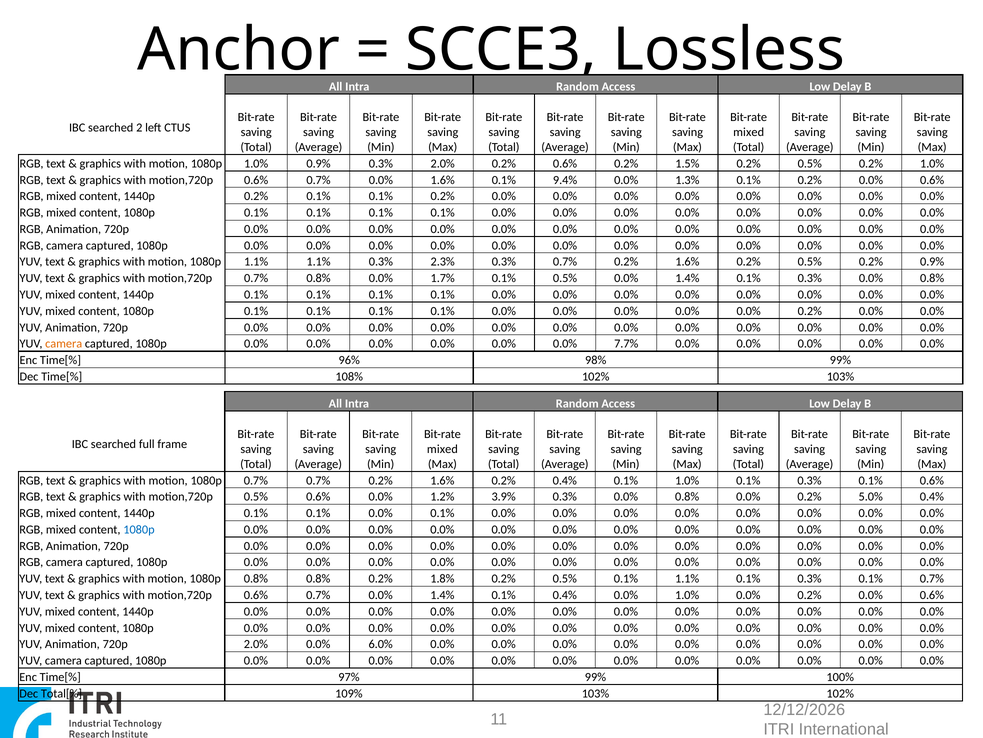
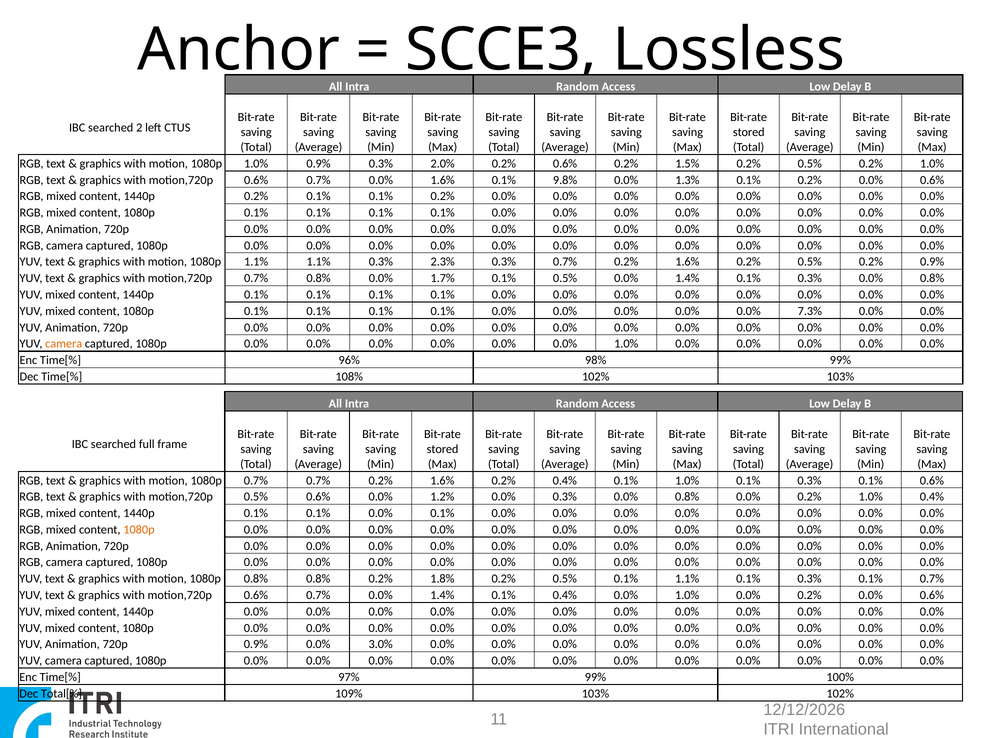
mixed: mixed -> stored (749, 132)
9.4%: 9.4% -> 9.8% (565, 180)
0.0% 0.0% 0.2%: 0.2% -> 7.3% (810, 311)
0.0% 0.0% 7.7%: 7.7% -> 1.0% (626, 344)
mixed: mixed -> stored (443, 449)
1.2% 3.9%: 3.9% -> 0.0% (504, 496)
0.0% 0.2% 5.0%: 5.0% -> 1.0% (871, 496)
1080p colour: blue -> orange (139, 529)
720p 2.0%: 2.0% -> 0.9% (256, 644)
6.0%: 6.0% -> 3.0% (381, 644)
